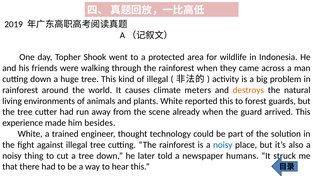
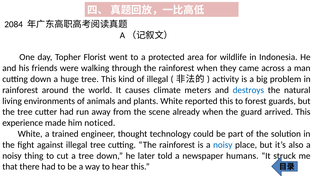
2019: 2019 -> 2084 (14, 24)
Shook: Shook -> Florist (95, 57)
destroys colour: orange -> blue (248, 90)
besides: besides -> noticed (100, 123)
